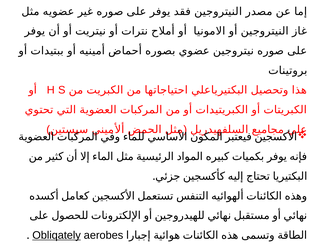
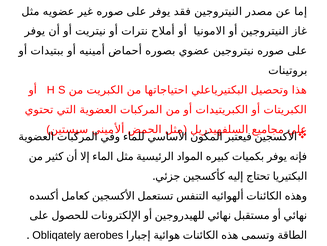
Obliqately underline: present -> none (57, 235)
